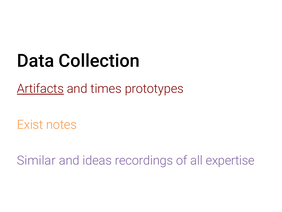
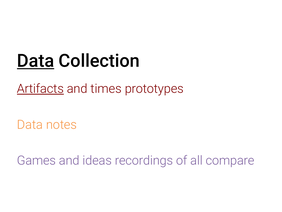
Data underline: none -> present (36, 61)
Exist: Exist -> Data (30, 124)
Similar: Similar -> Games (36, 160)
expertise: expertise -> compare (230, 160)
